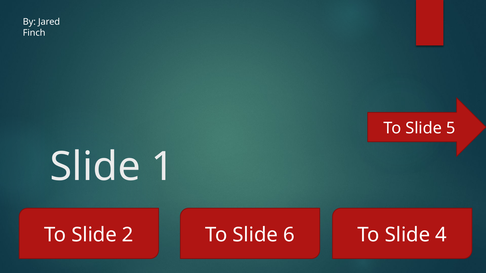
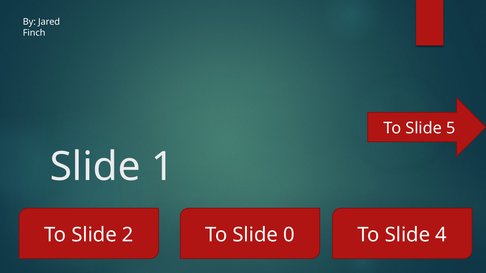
6: 6 -> 0 (289, 235)
